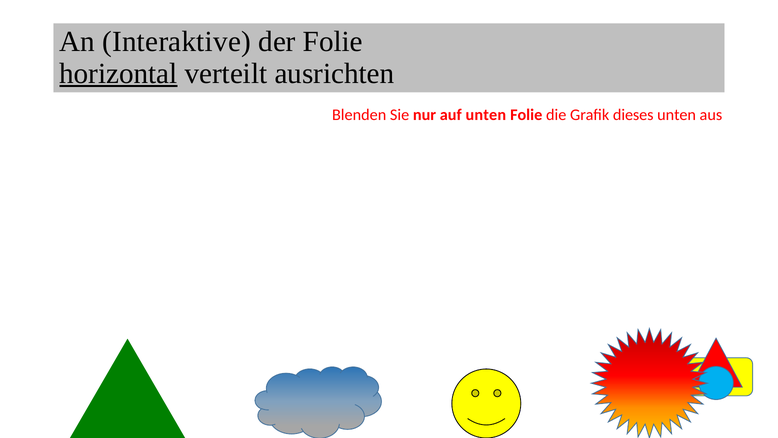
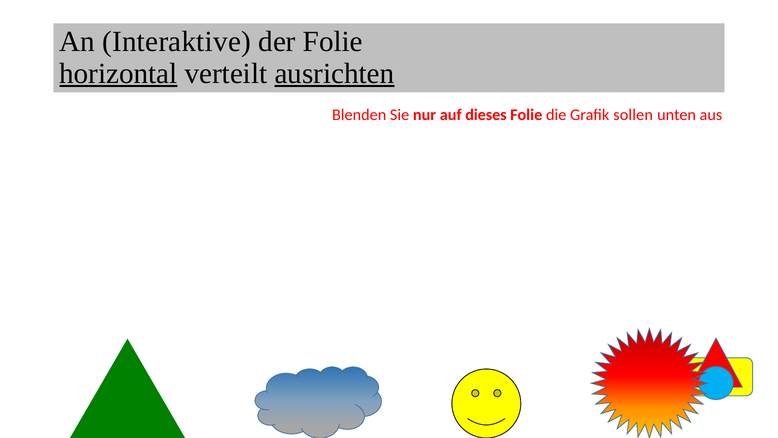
ausrichten underline: none -> present (334, 73)
auf unten: unten -> dieses (486, 115)
dieses: dieses -> sollen (633, 115)
